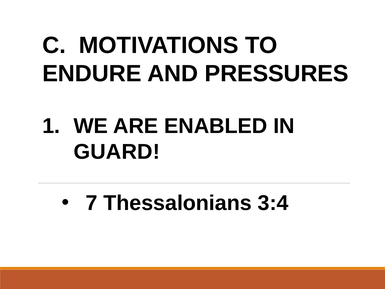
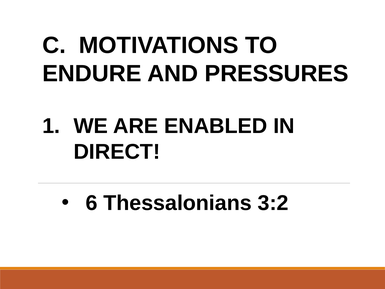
GUARD: GUARD -> DIRECT (117, 152)
7: 7 -> 6 (92, 203)
3:4: 3:4 -> 3:2 (273, 203)
